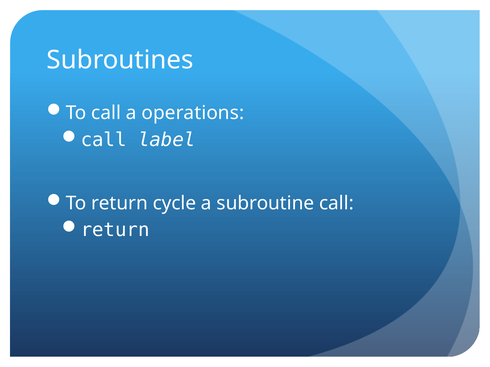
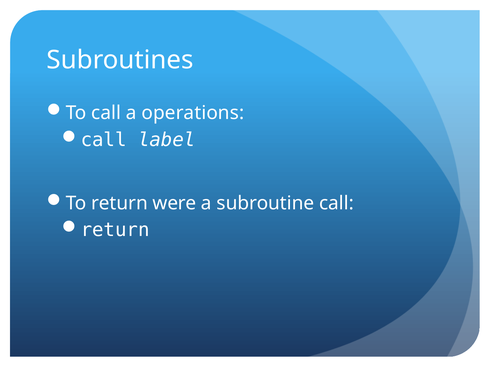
cycle: cycle -> were (175, 203)
